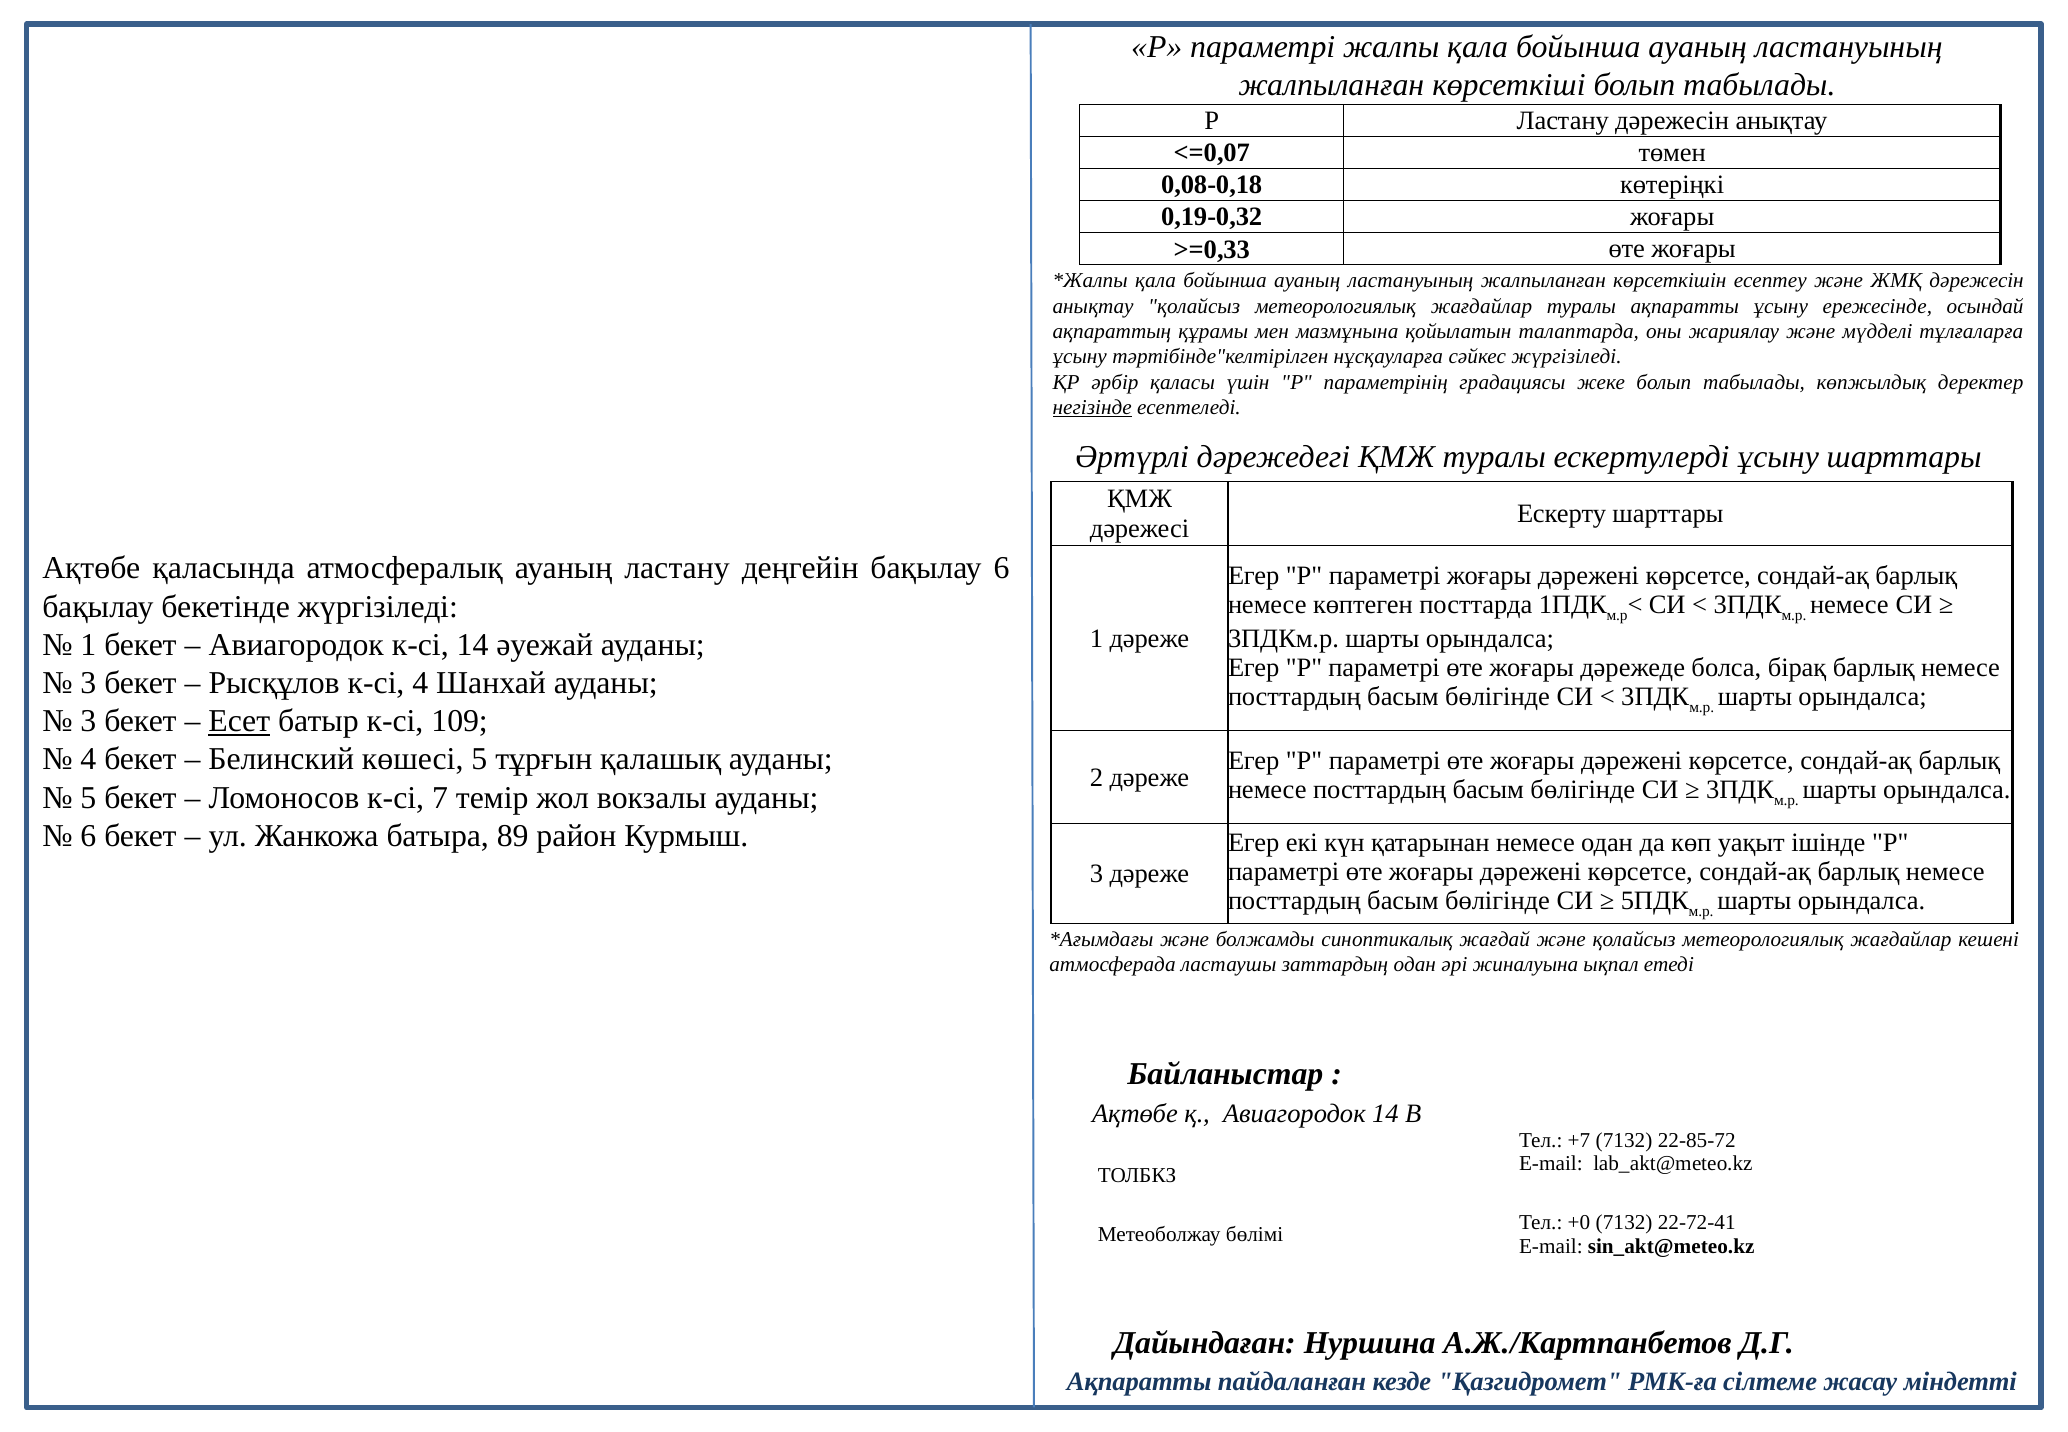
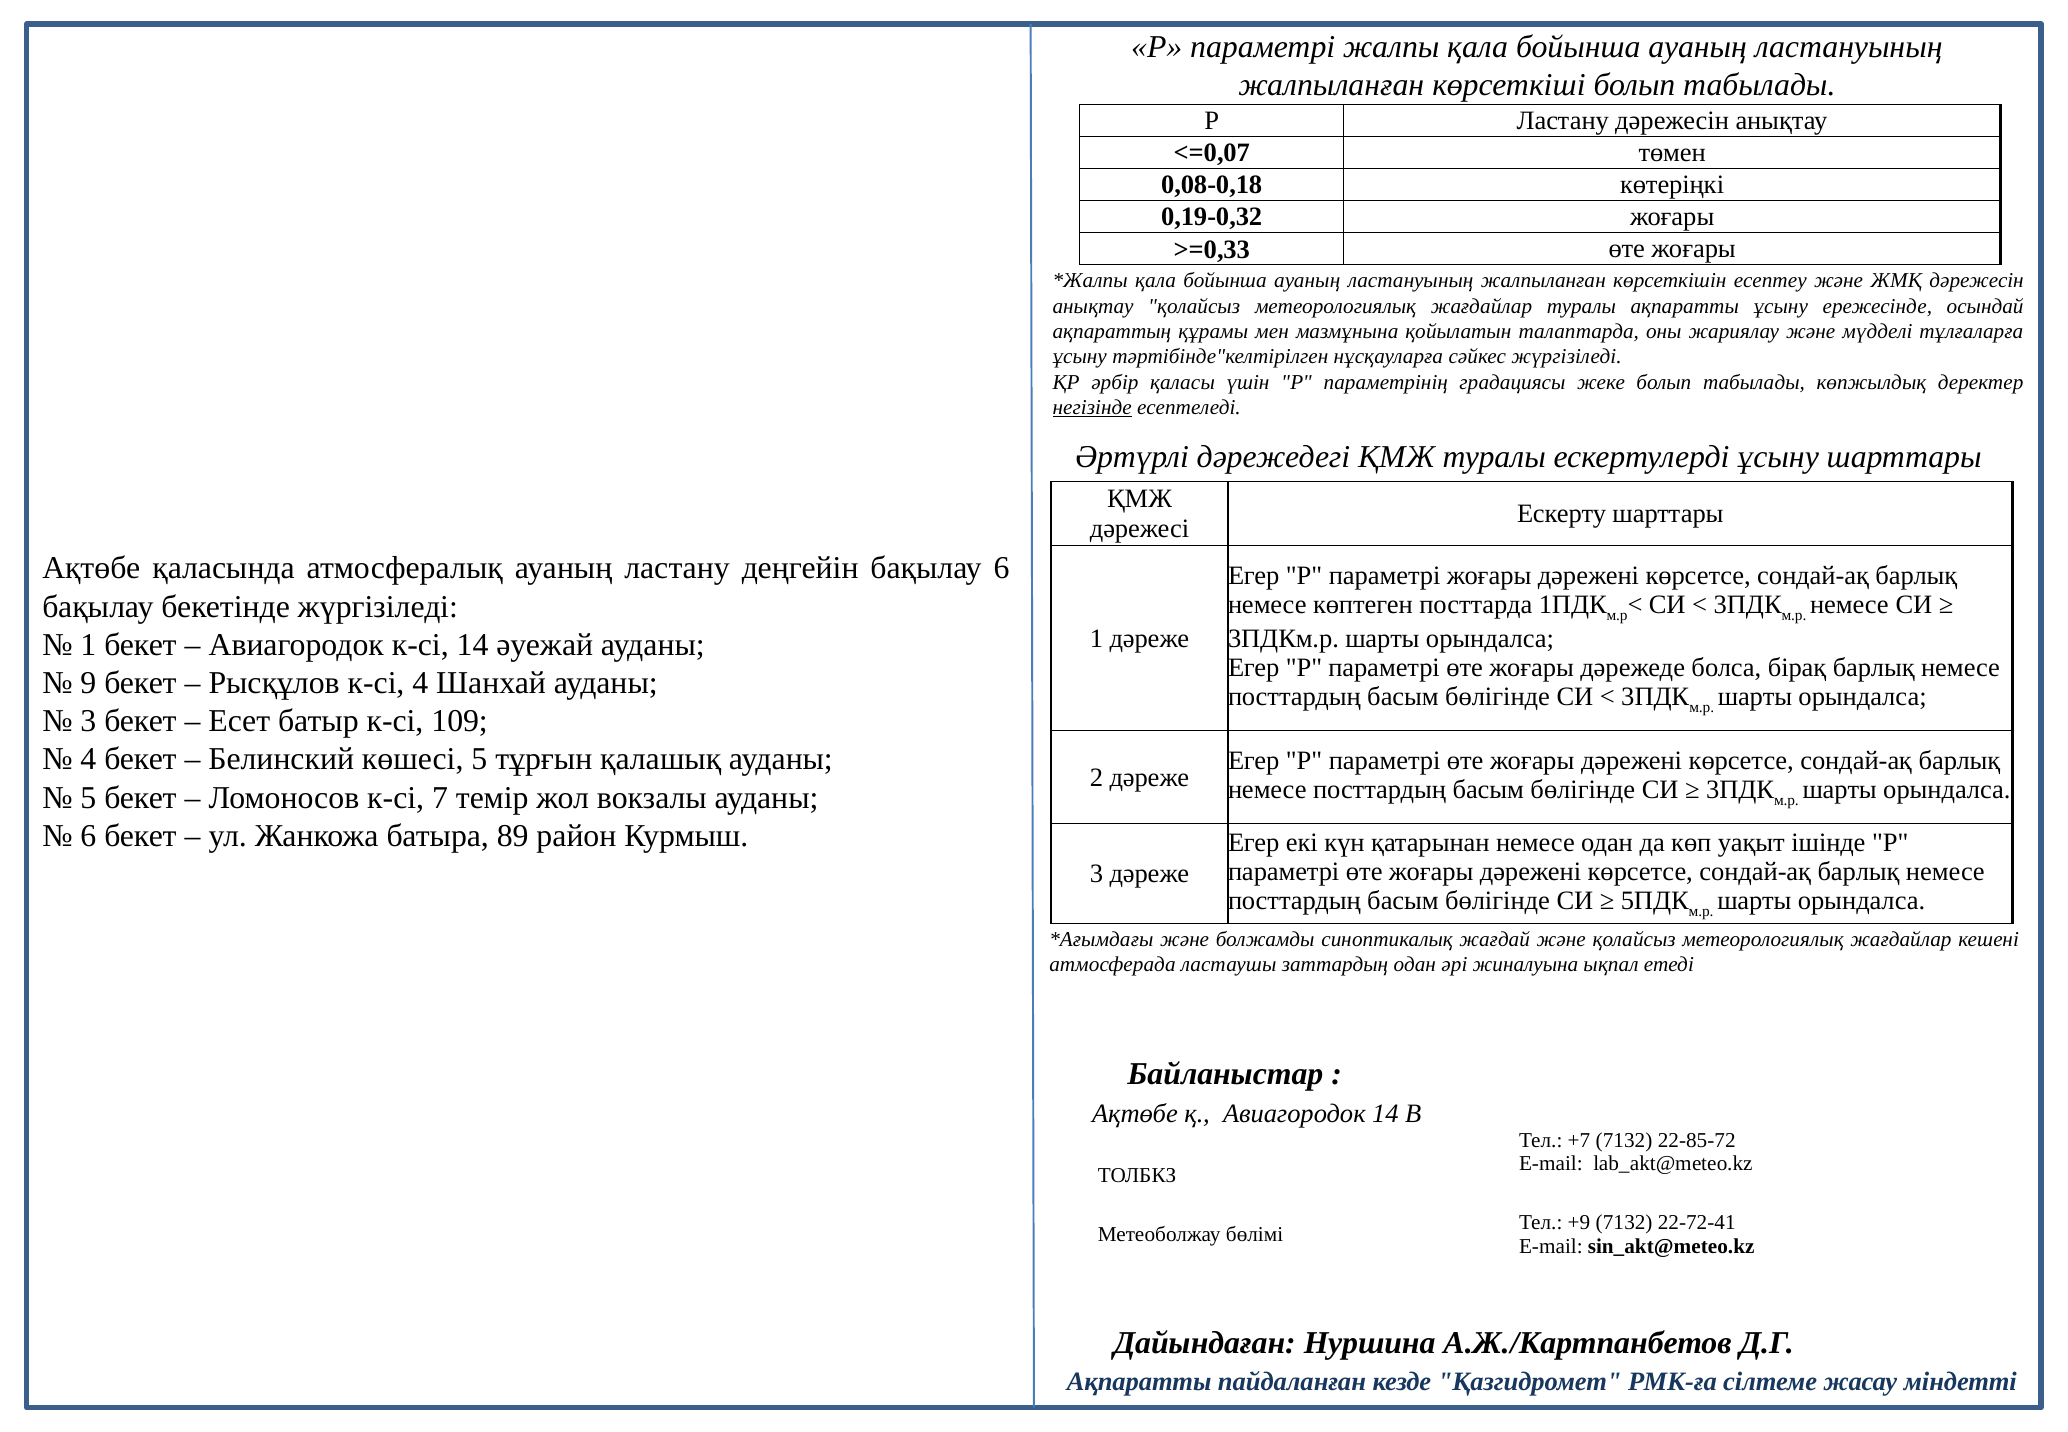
3: 3 -> 9 (88, 683)
Есет underline: present -> none (239, 721)
+0: +0 -> +9 (1579, 1222)
